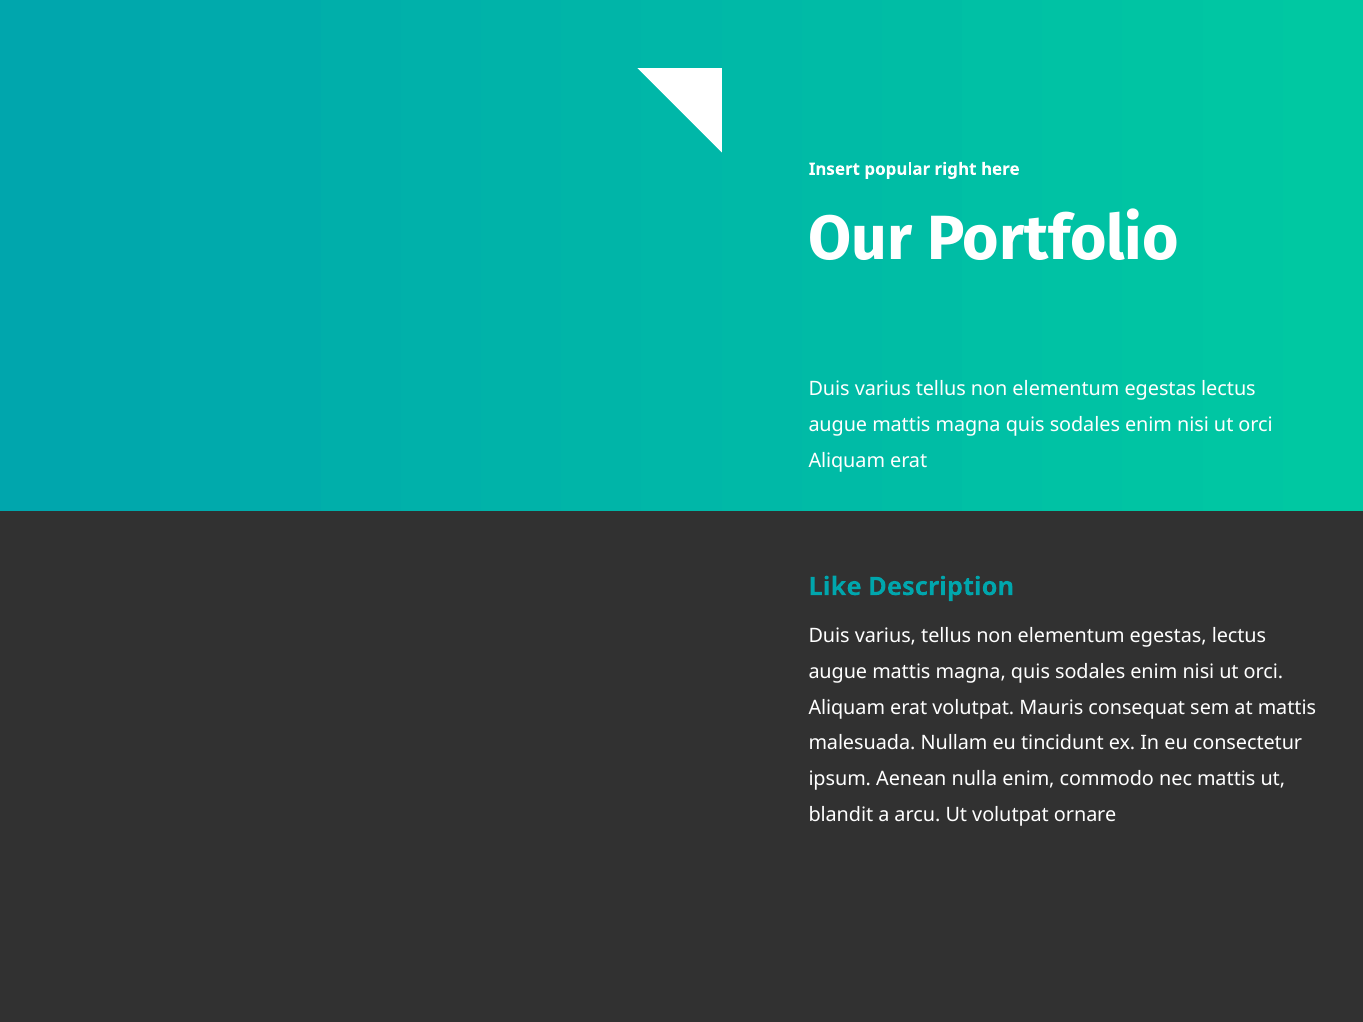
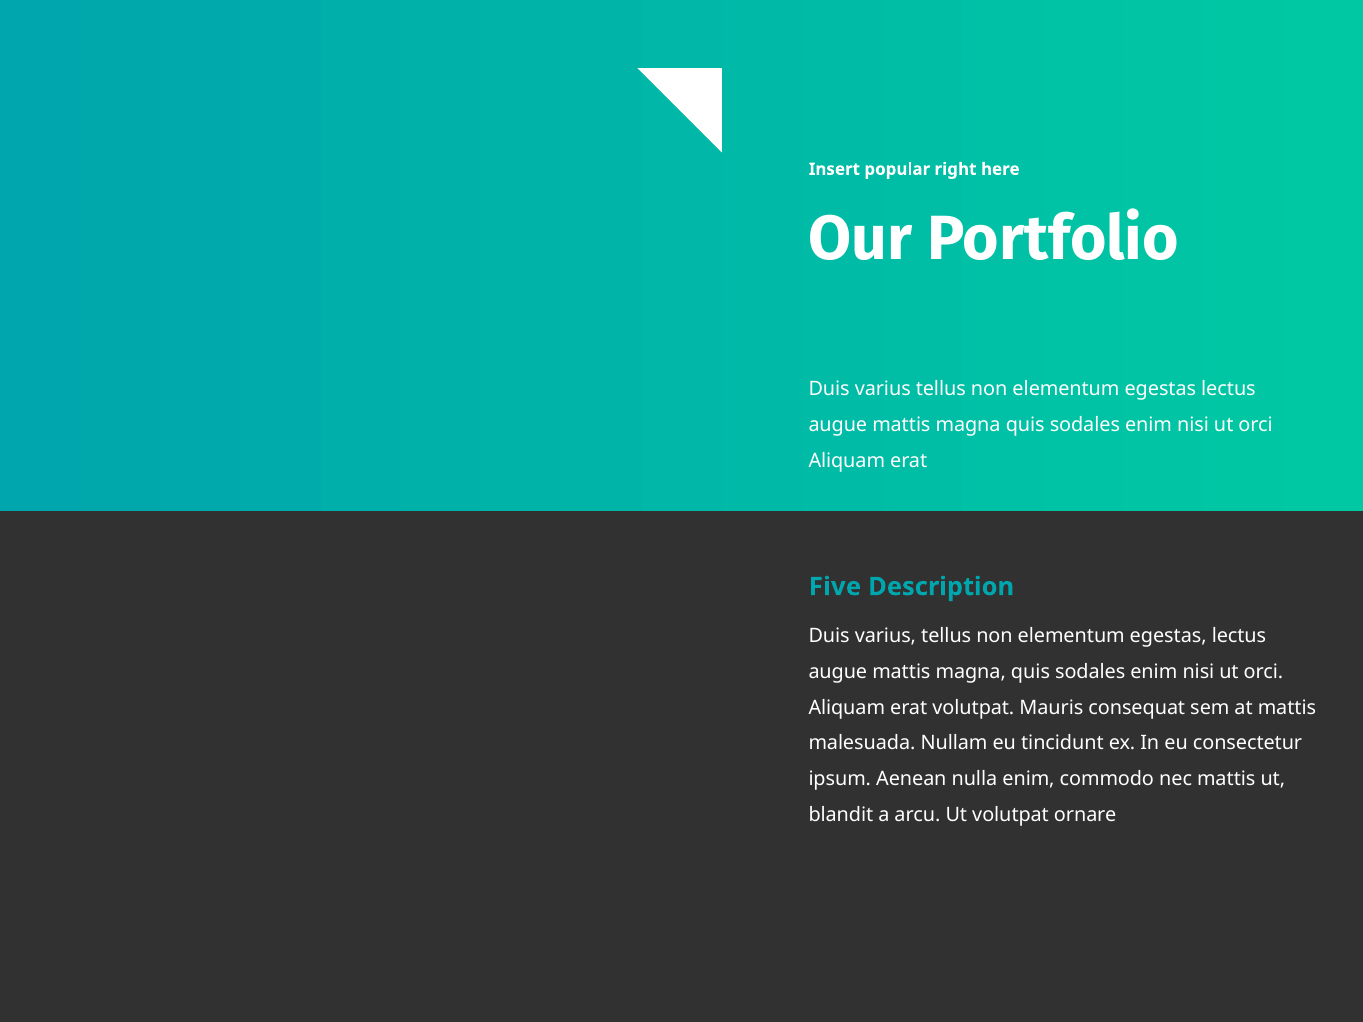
Like: Like -> Five (835, 587)
